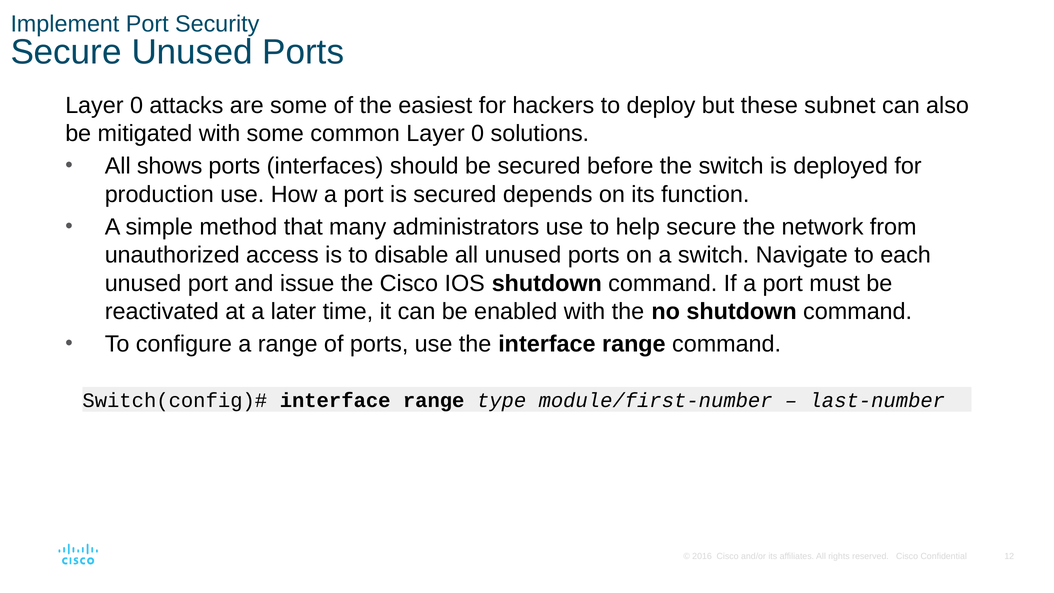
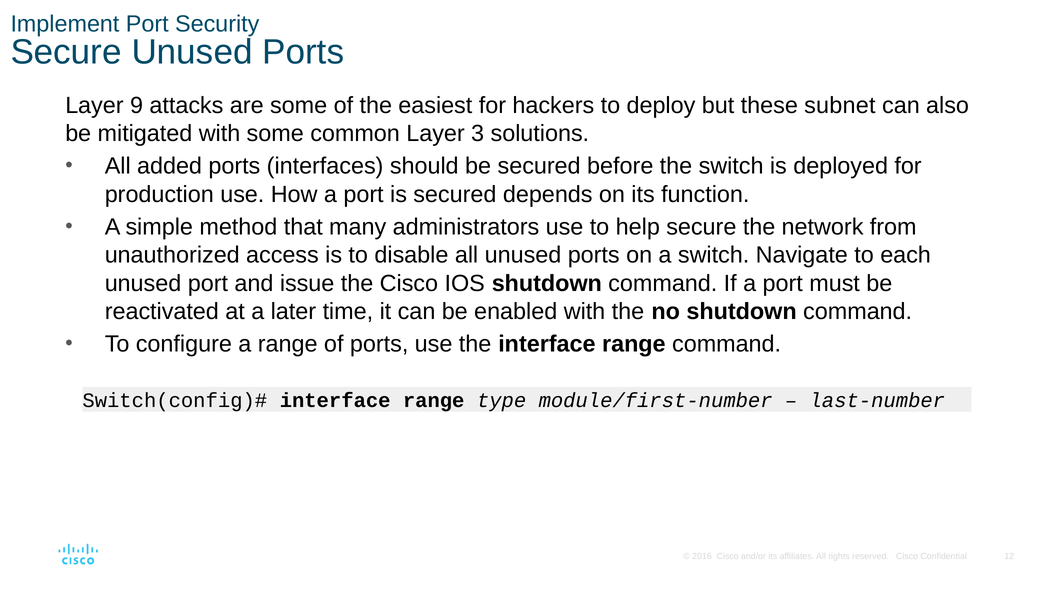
0: 0 -> 9 (137, 105)
common Layer 0: 0 -> 3 (478, 133)
shows: shows -> added (170, 166)
